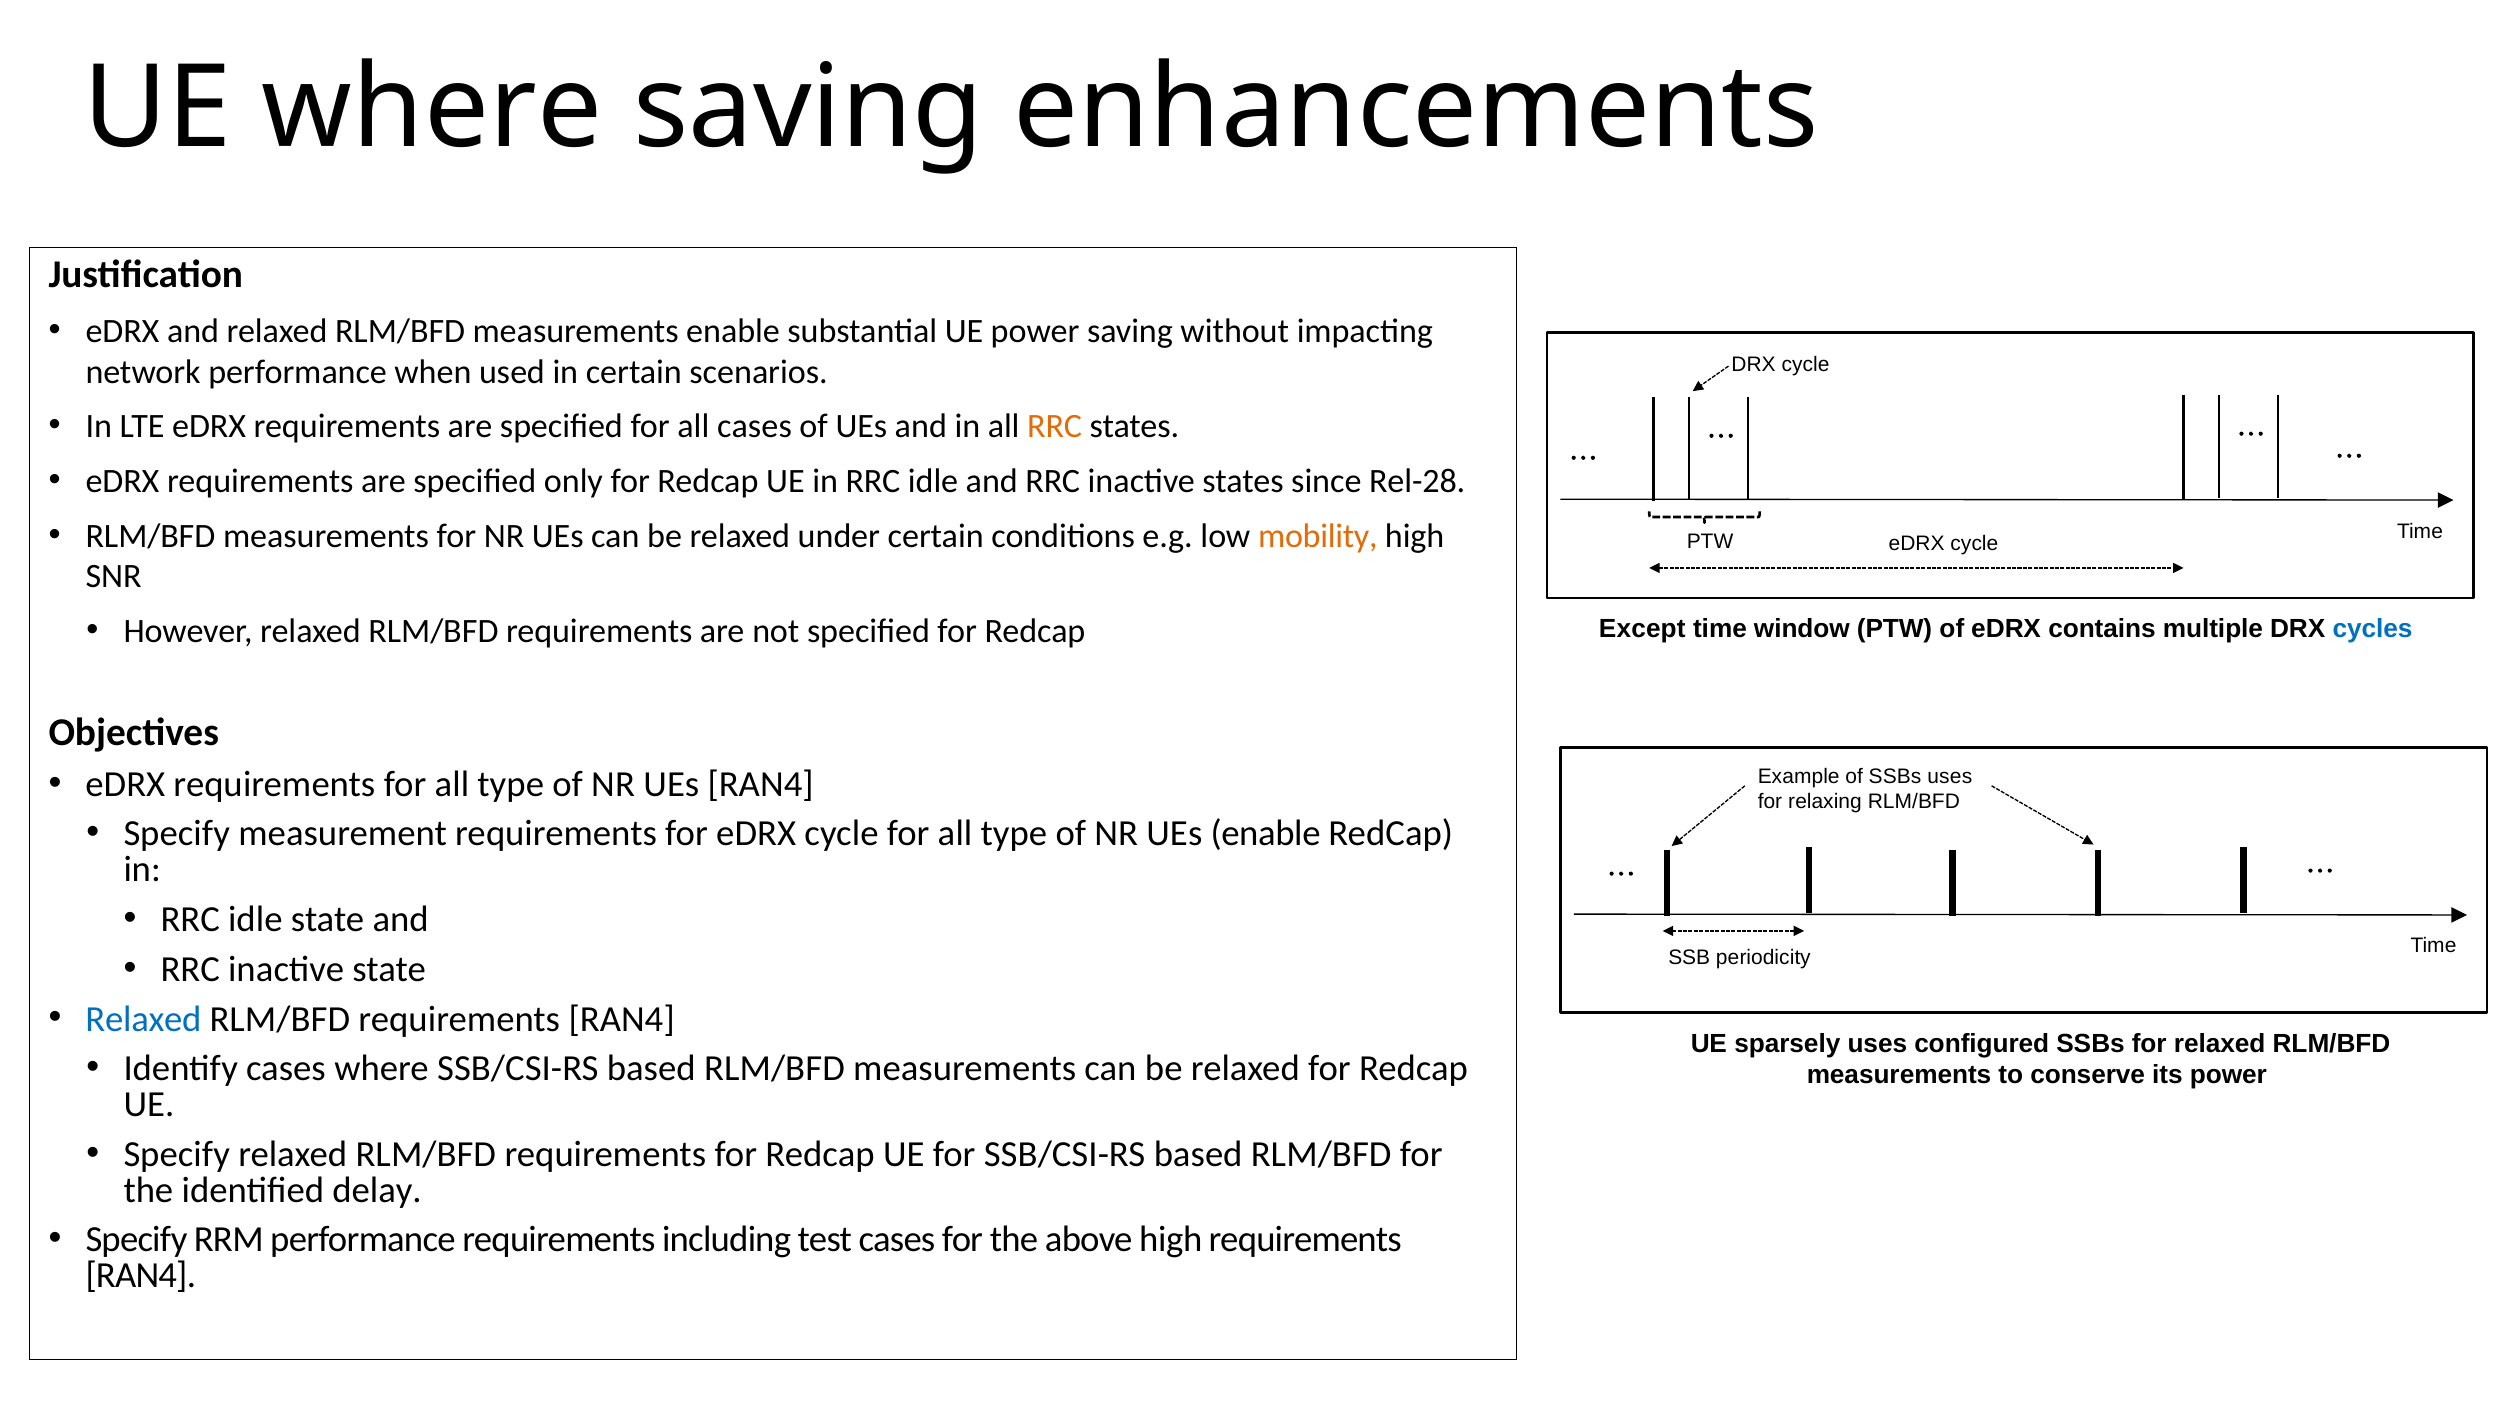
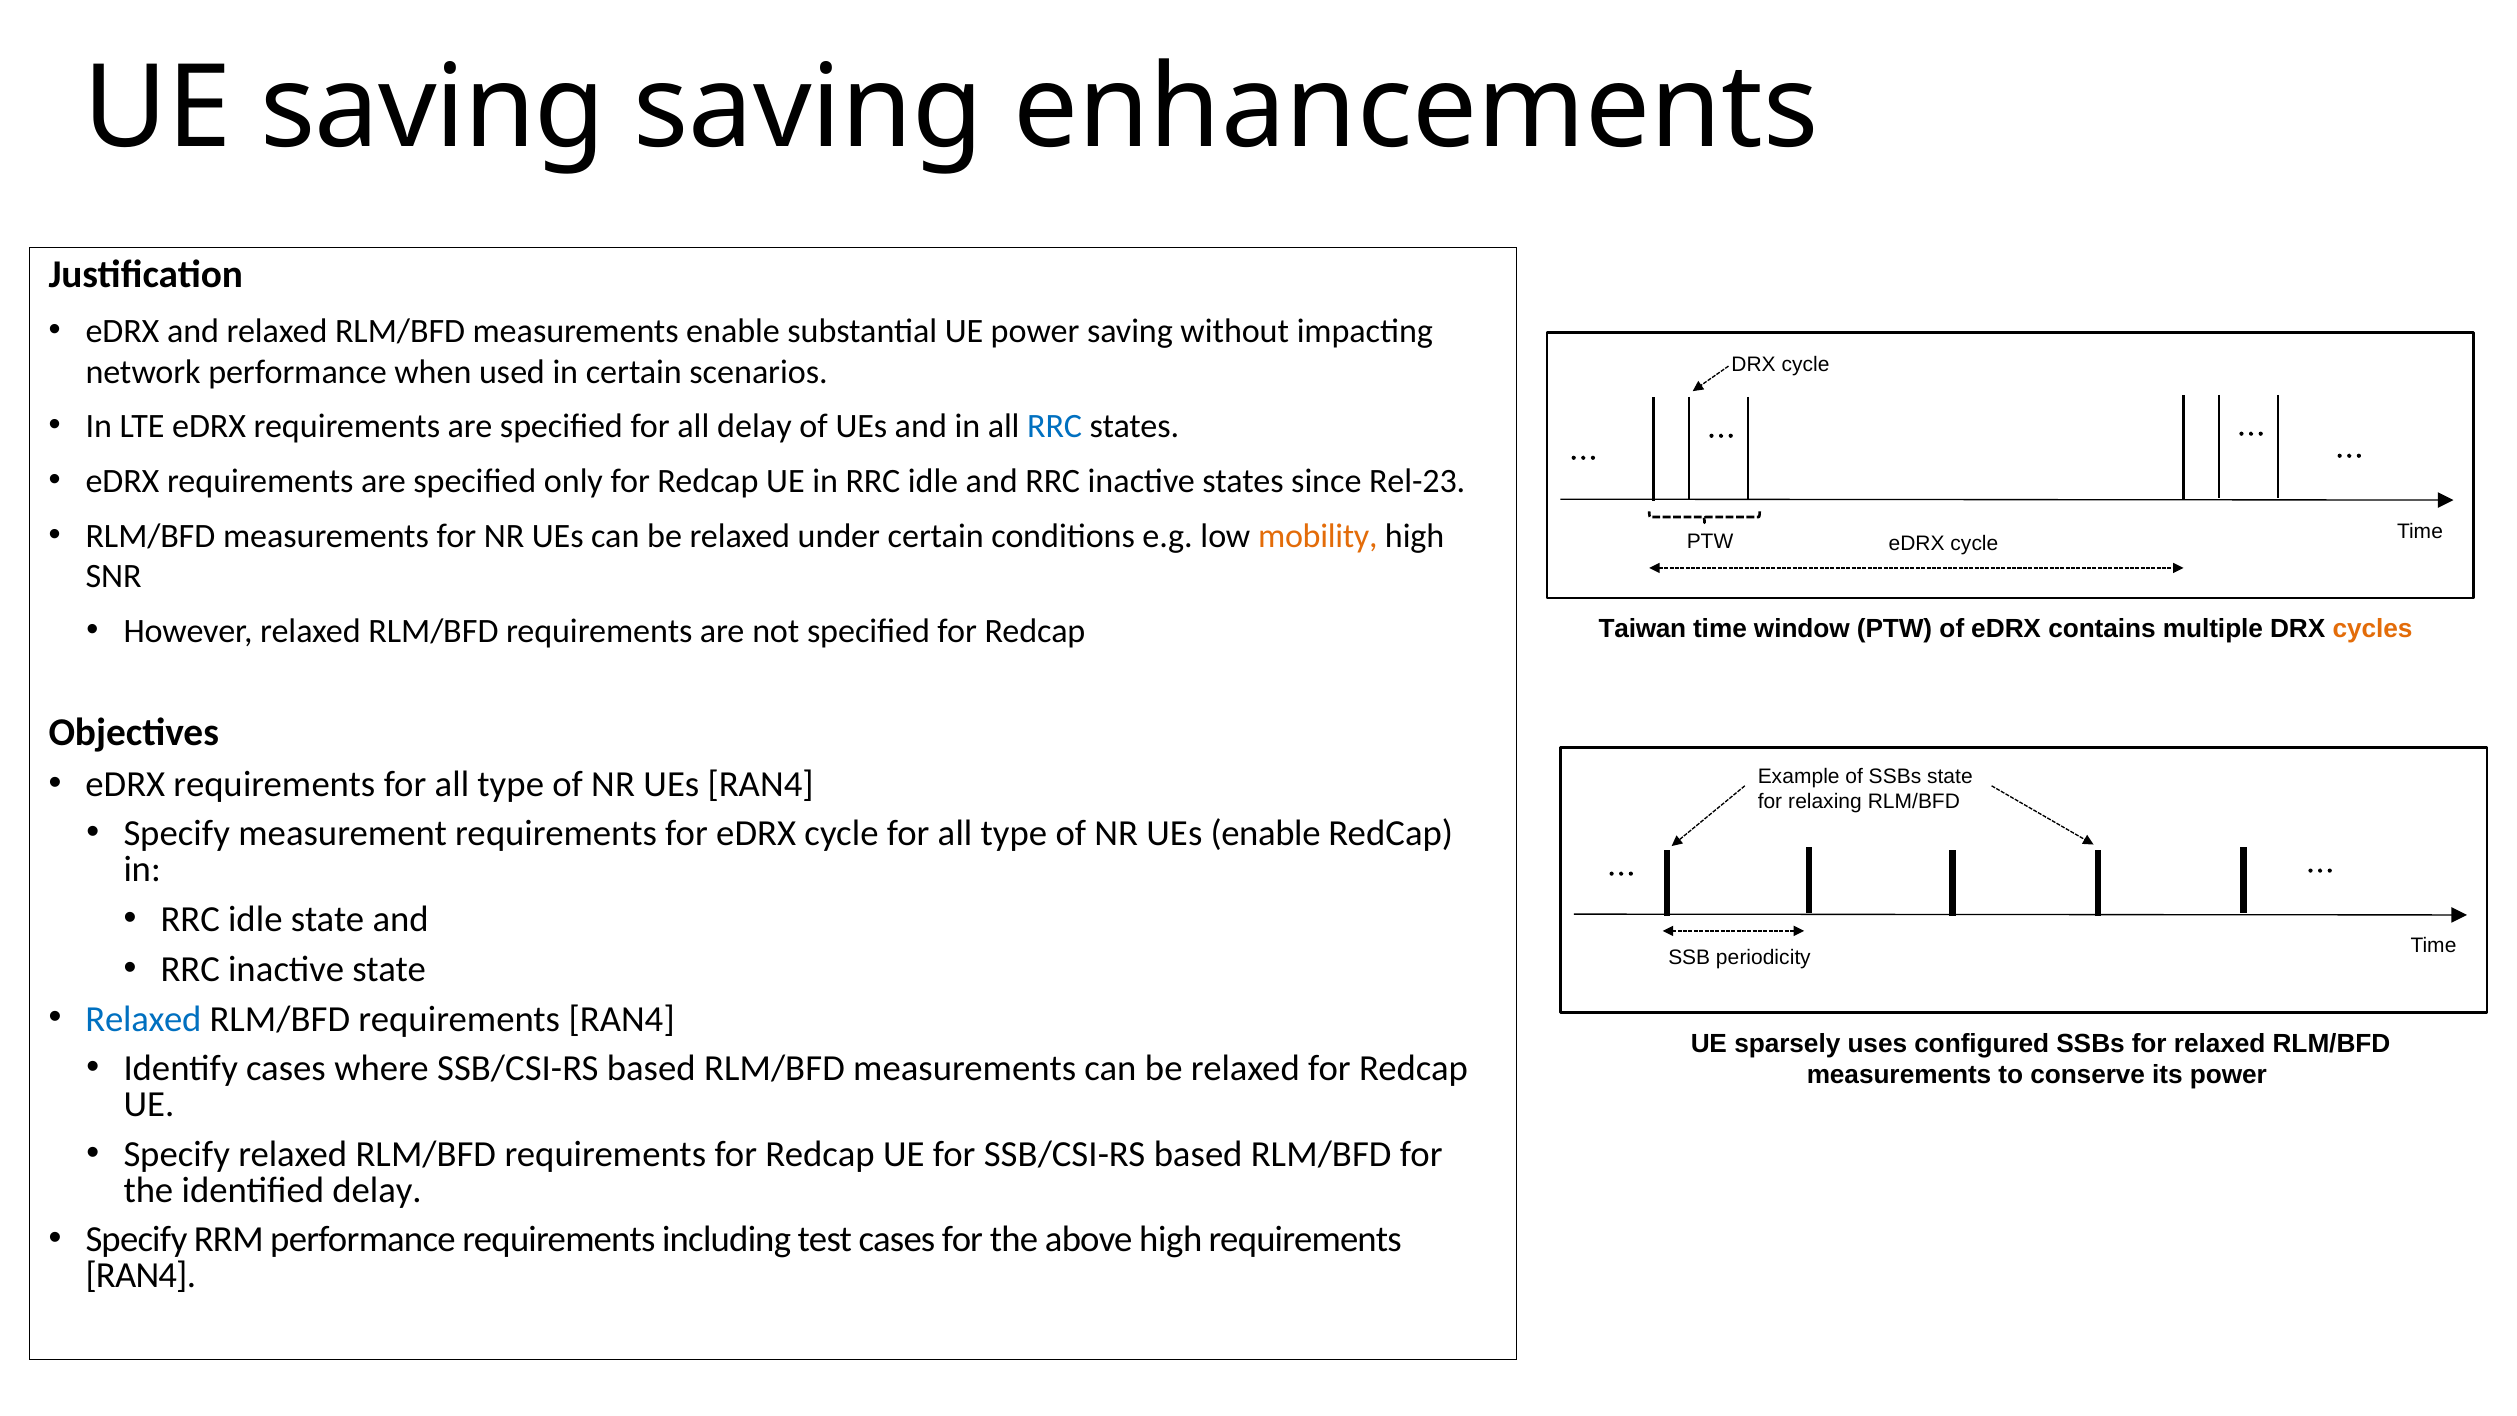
UE where: where -> saving (433, 109)
all cases: cases -> delay (754, 426)
RRC colour: orange -> blue (1055, 426)
Rel-28: Rel-28 -> Rel-23 (1417, 481)
Except: Except -> Taiwan (1642, 629)
cycles colour: blue -> orange (2373, 629)
SSBs uses: uses -> state (1950, 776)
